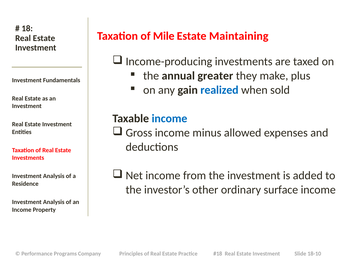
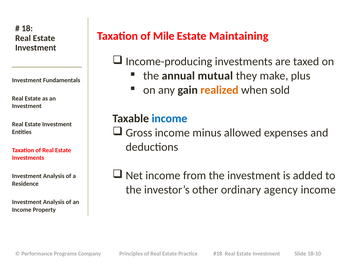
greater: greater -> mutual (215, 76)
realized colour: blue -> orange (219, 90)
surface: surface -> agency (281, 190)
